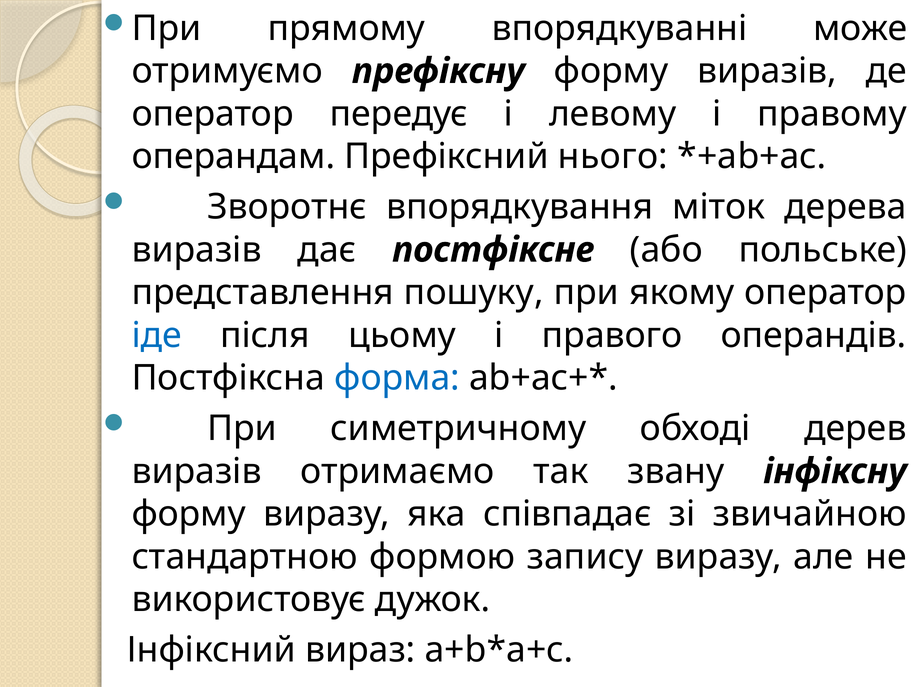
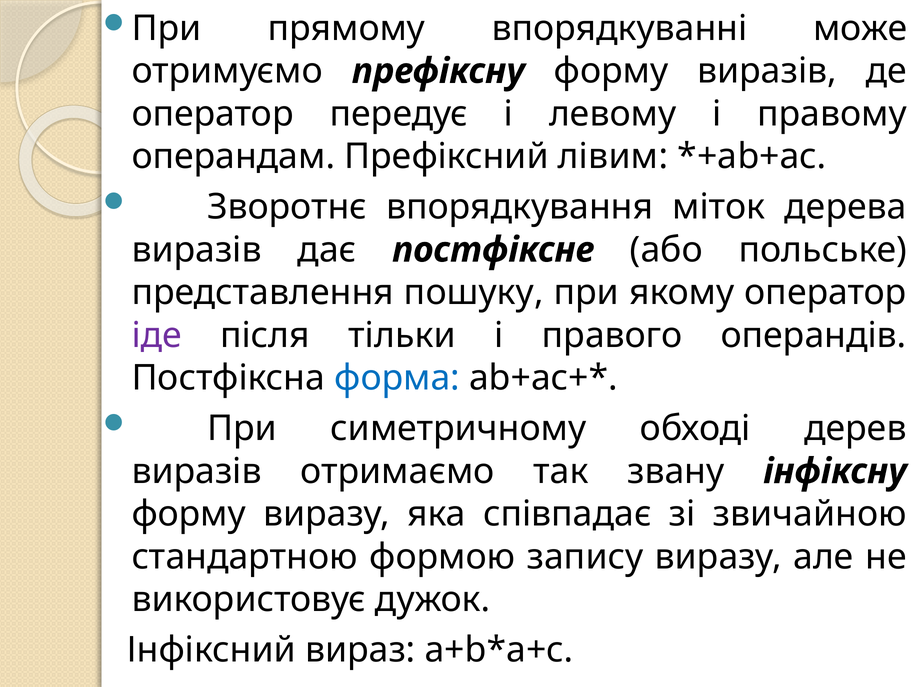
нього: нього -> лівим (613, 157)
іде colour: blue -> purple (157, 335)
цьому: цьому -> тільки (402, 335)
